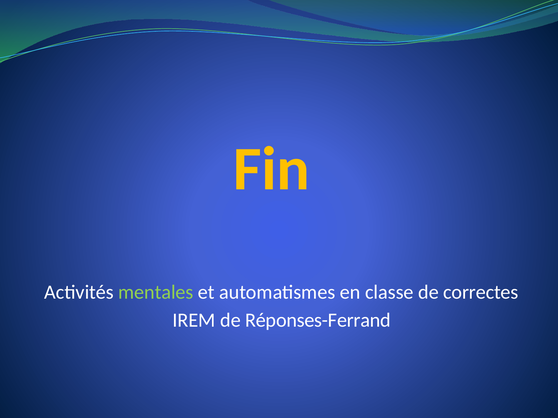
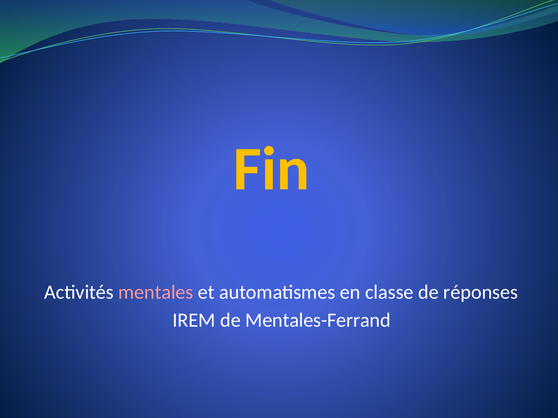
mentales colour: light green -> pink (156, 292)
correctes: correctes -> réponses (481, 292)
Réponses-Ferrand: Réponses-Ferrand -> Mentales-Ferrand (318, 321)
